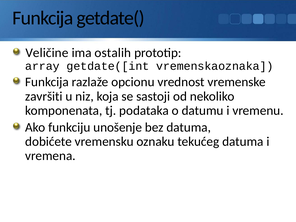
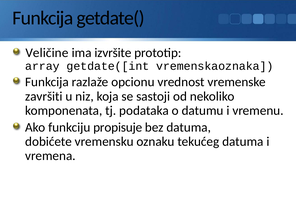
ostalih: ostalih -> izvršite (113, 53)
unošenje: unošenje -> propisuje (118, 127)
